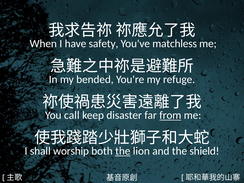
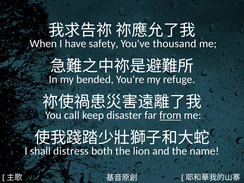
matchless: matchless -> thousand (175, 44)
worship: worship -> distress (71, 151)
the underline: present -> none (123, 151)
shield: shield -> name (204, 151)
